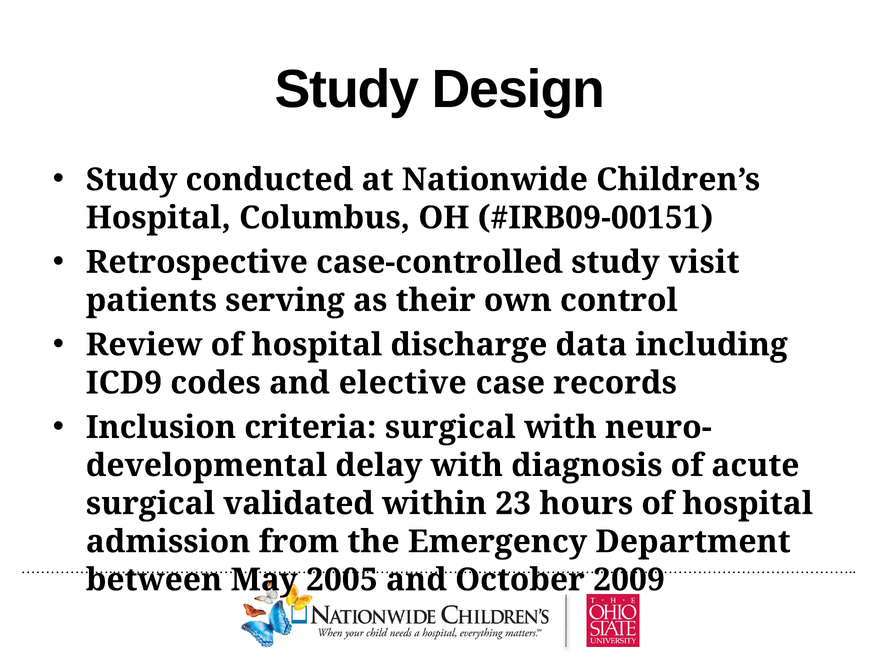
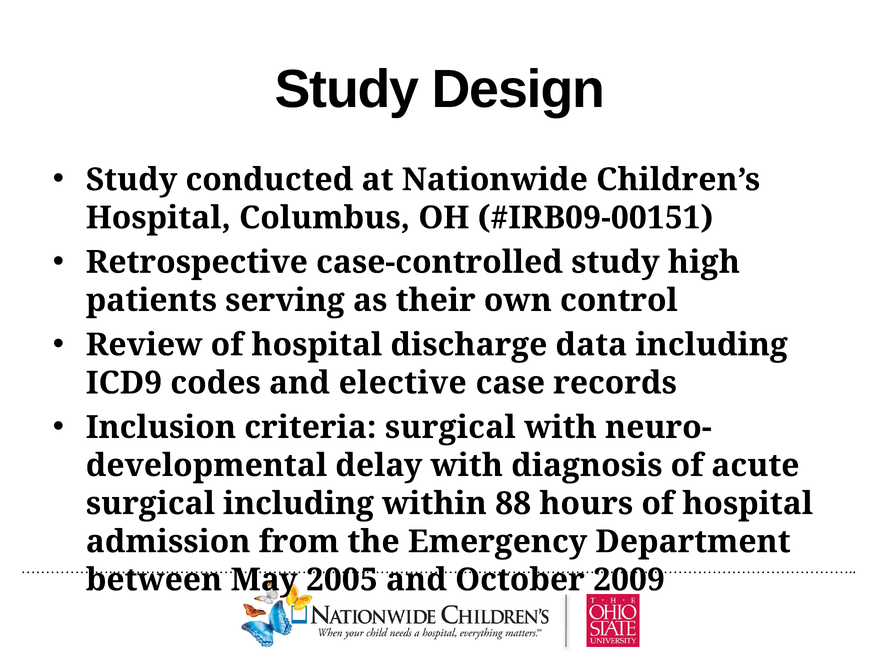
visit: visit -> high (704, 262)
surgical validated: validated -> including (299, 504)
23: 23 -> 88 (513, 504)
